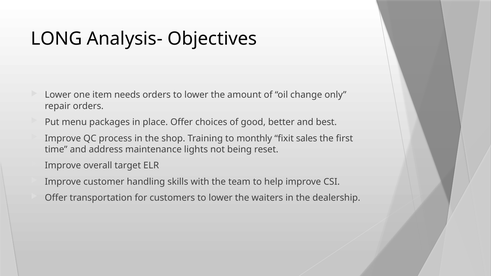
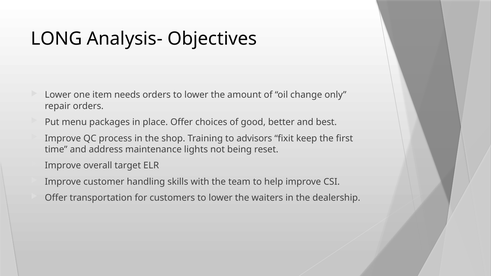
monthly: monthly -> advisors (254, 138)
sales: sales -> keep (307, 138)
